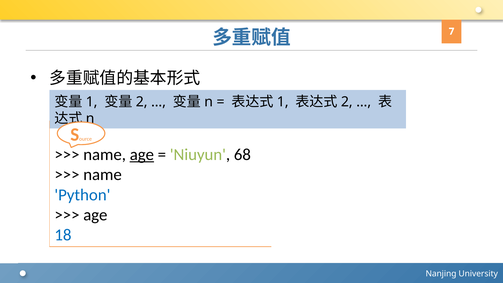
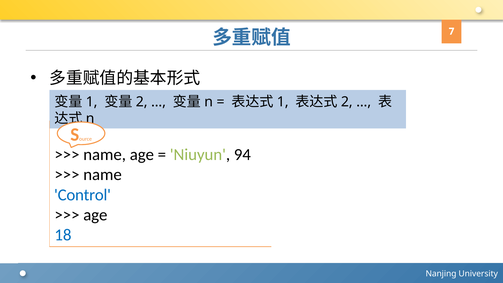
age underline: present -> none (142, 155)
68: 68 -> 94 (242, 155)
Python: Python -> Control (83, 195)
